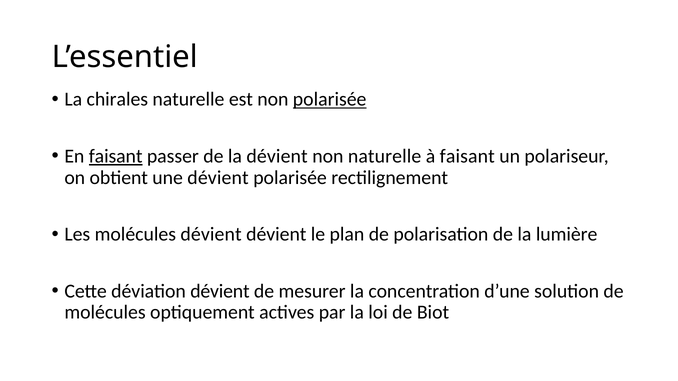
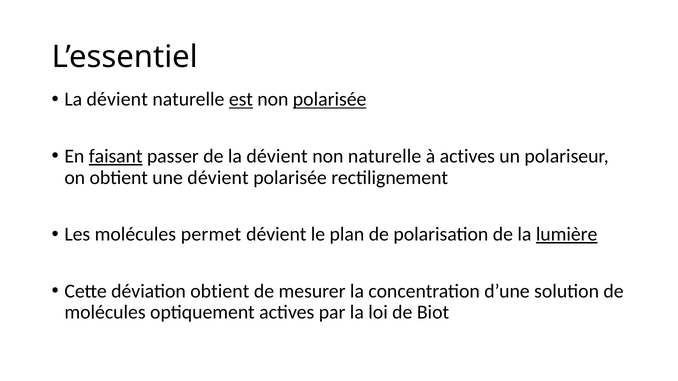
chirales: chirales -> dévient (117, 99)
est underline: none -> present (241, 99)
à faisant: faisant -> actives (467, 156)
molécules dévient: dévient -> permet (211, 235)
lumière underline: none -> present (567, 235)
déviation dévient: dévient -> obtient (220, 291)
